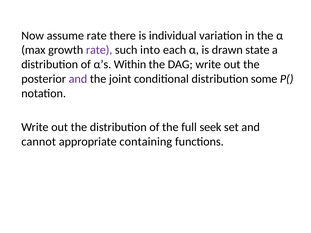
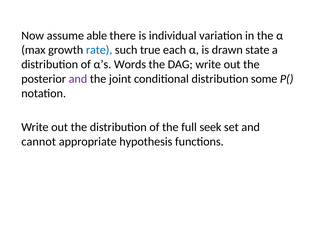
assume rate: rate -> able (97, 36)
rate colour: purple -> blue (99, 50)
into: into -> true (150, 50)
Within: Within -> Words (130, 65)
containing: containing -> hypothesis (146, 142)
